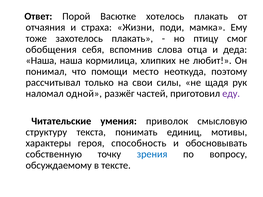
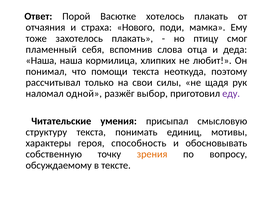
Жизни: Жизни -> Нового (136, 27)
обобщения: обобщения -> пламенный (51, 50)
помощи место: место -> текста (146, 72)
частей: частей -> выбор (152, 94)
приволок: приволок -> присыпал (167, 121)
зрения colour: blue -> orange (152, 154)
